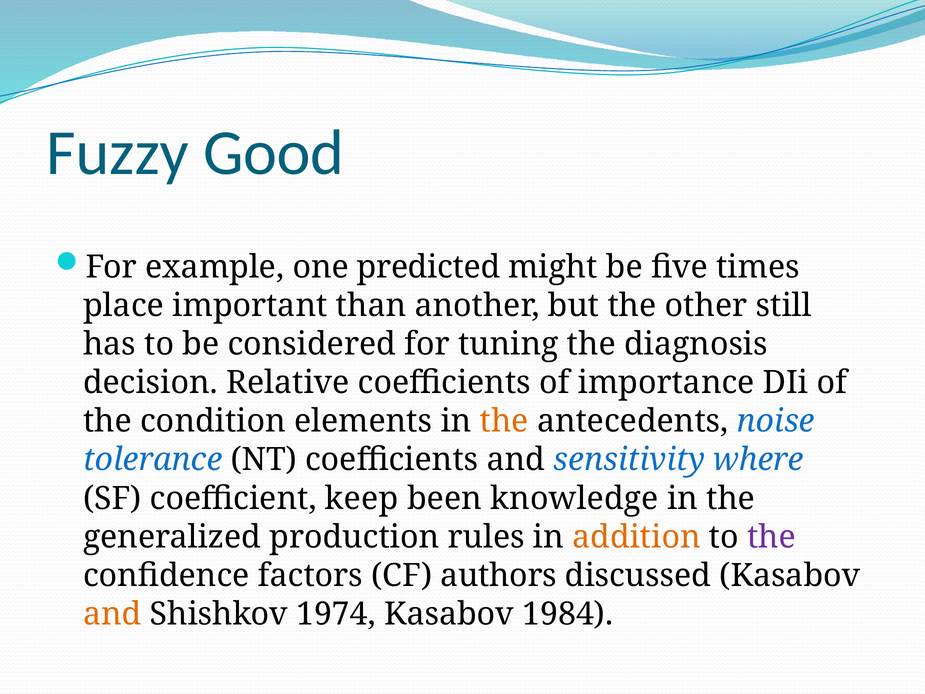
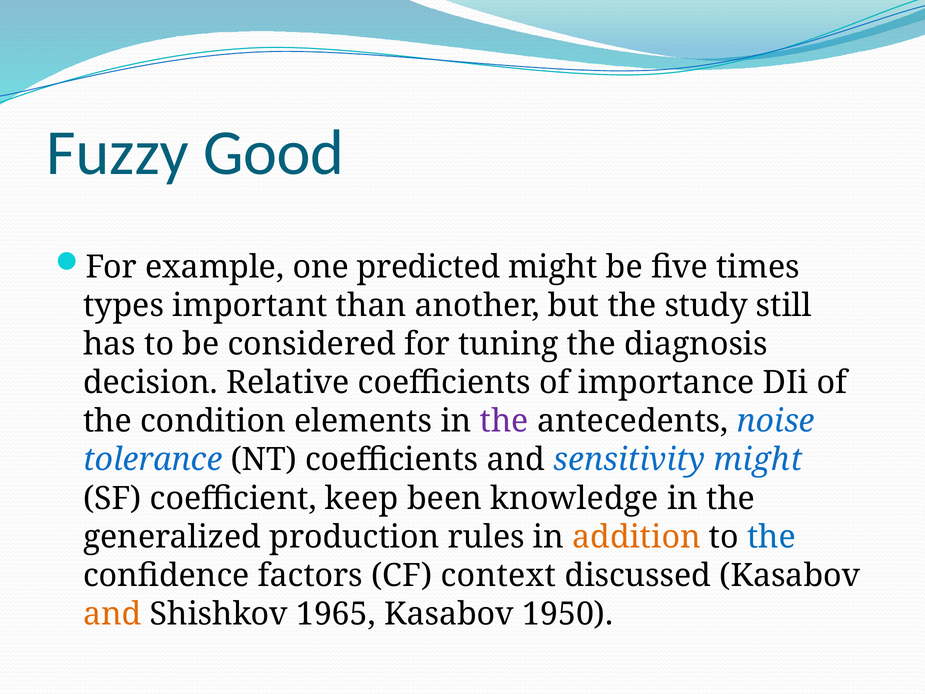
place: place -> types (124, 306)
other: other -> study (706, 306)
the colour: orange -> purple (504, 421)
sensitivity where: where -> might (758, 460)
the colour: purple -> blue (771, 537)
authors: authors -> context (498, 575)
1974: 1974 -> 1965 (336, 614)
1984: 1984 -> 1950 (568, 614)
